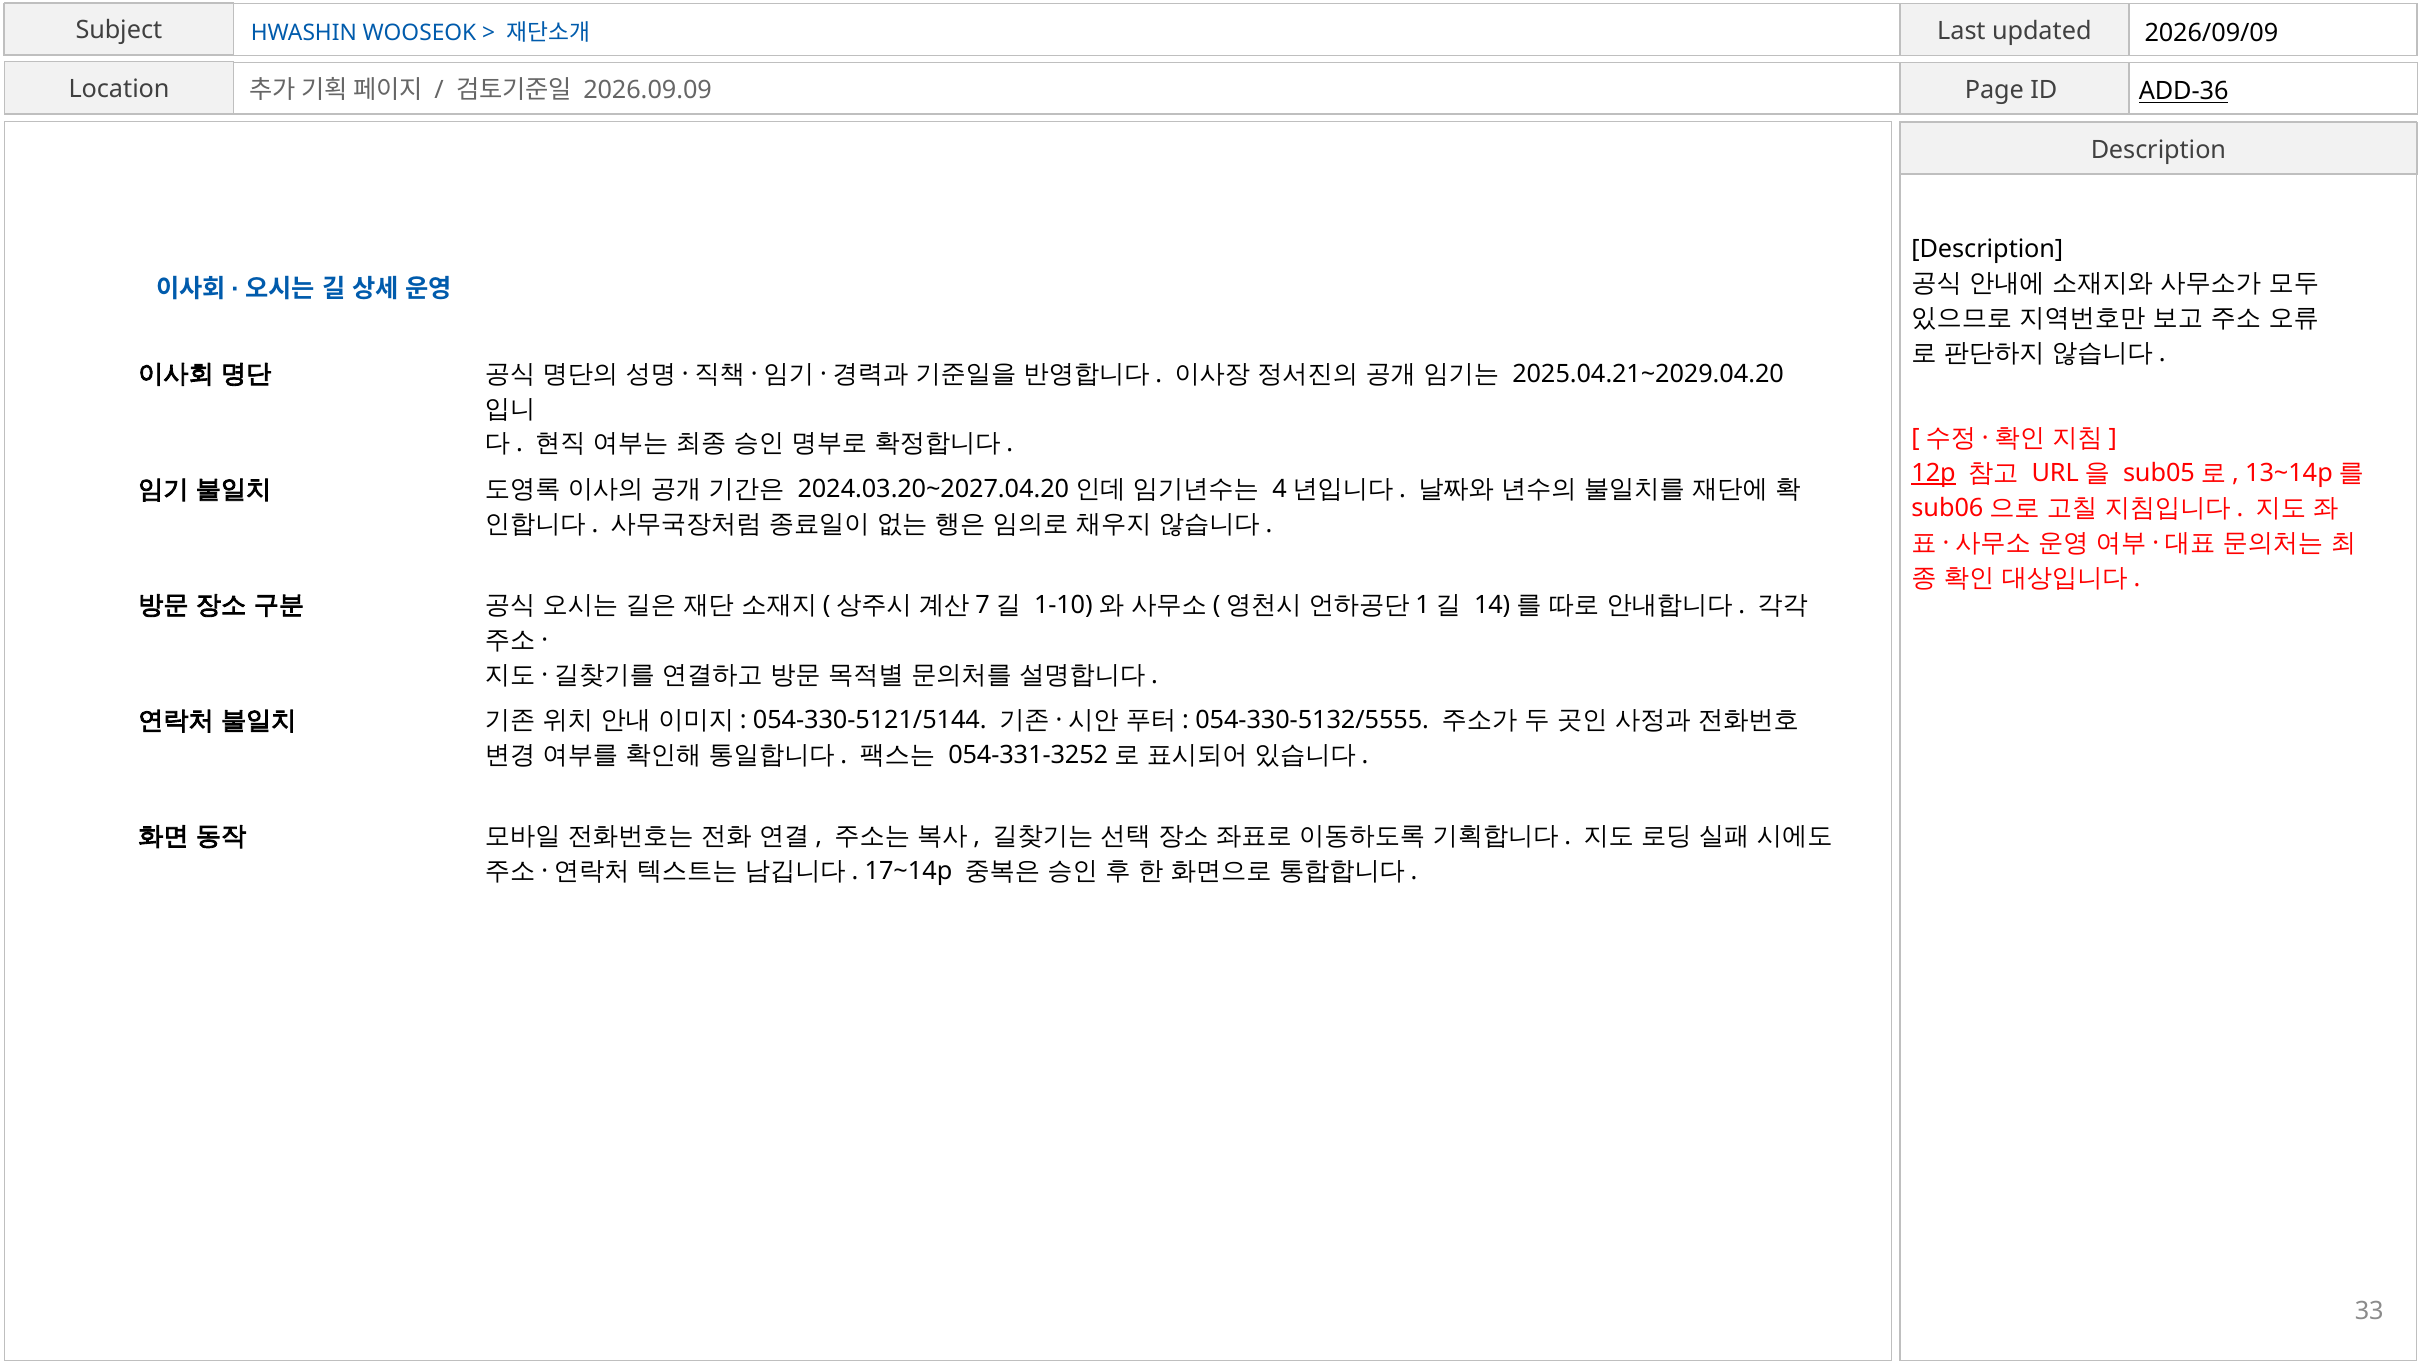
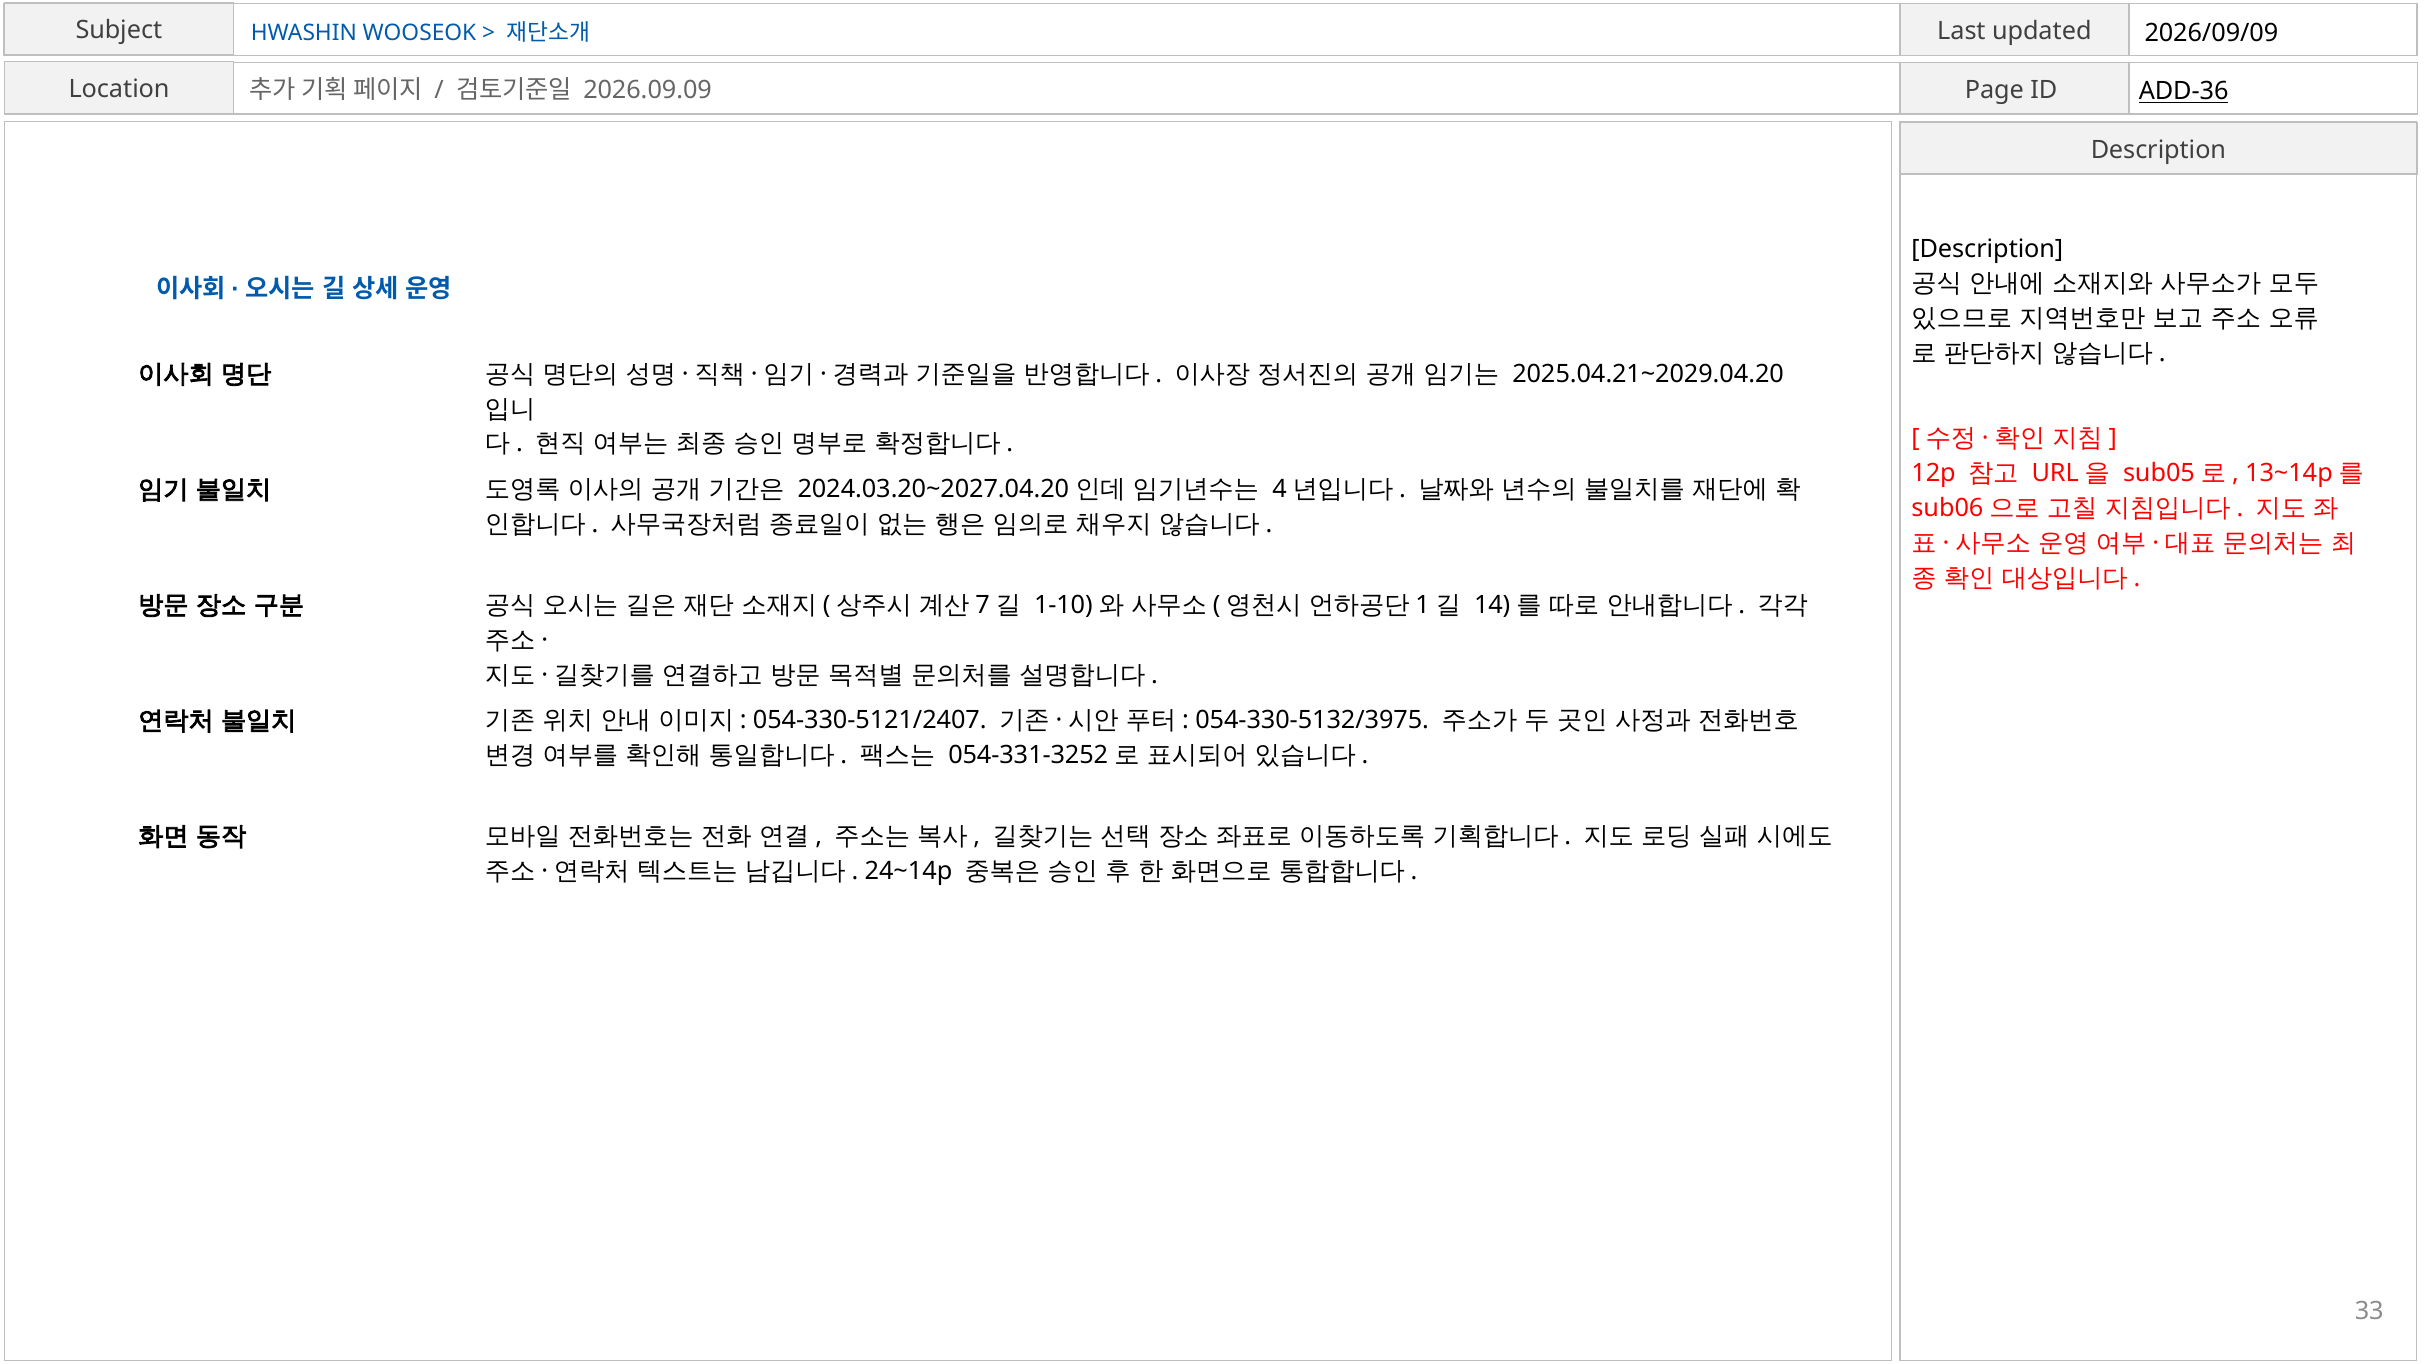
12p underline: present -> none (1934, 473)
054-330-5121/5144: 054-330-5121/5144 -> 054-330-5121/2407 (870, 721)
054-330-5132/5555: 054-330-5132/5555 -> 054-330-5132/3975 (1312, 721)
17~14p: 17~14p -> 24~14p (908, 871)
